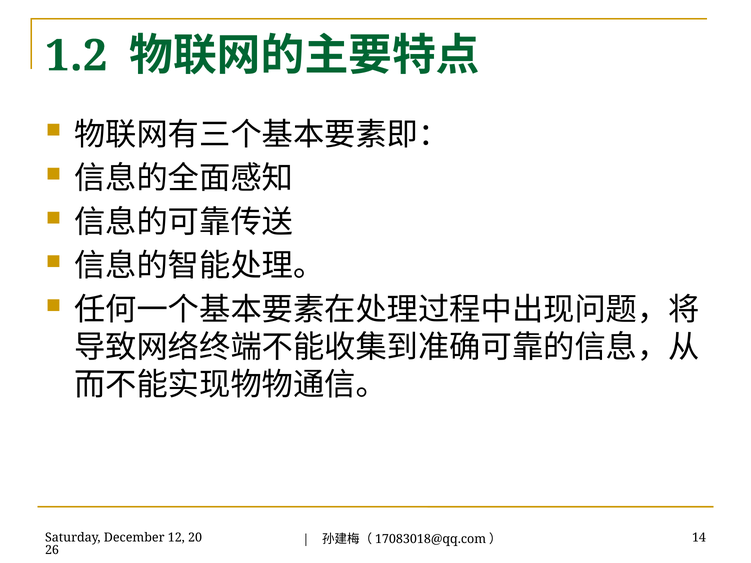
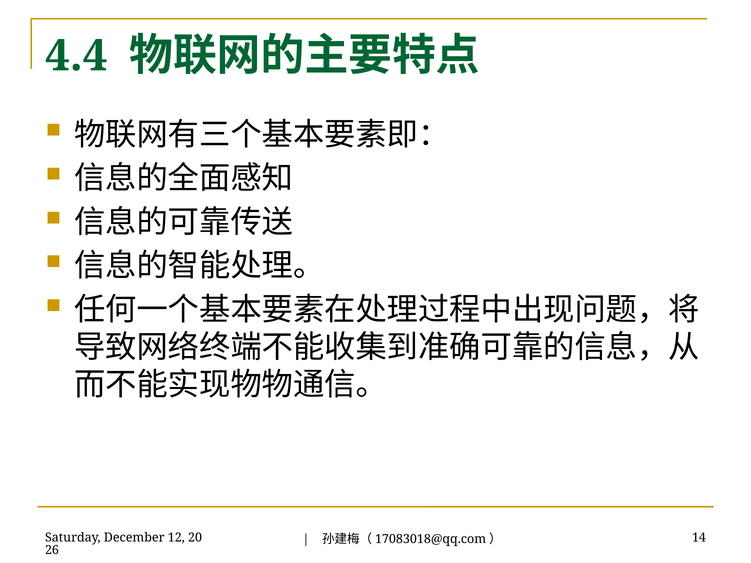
1.2: 1.2 -> 4.4 (76, 56)
